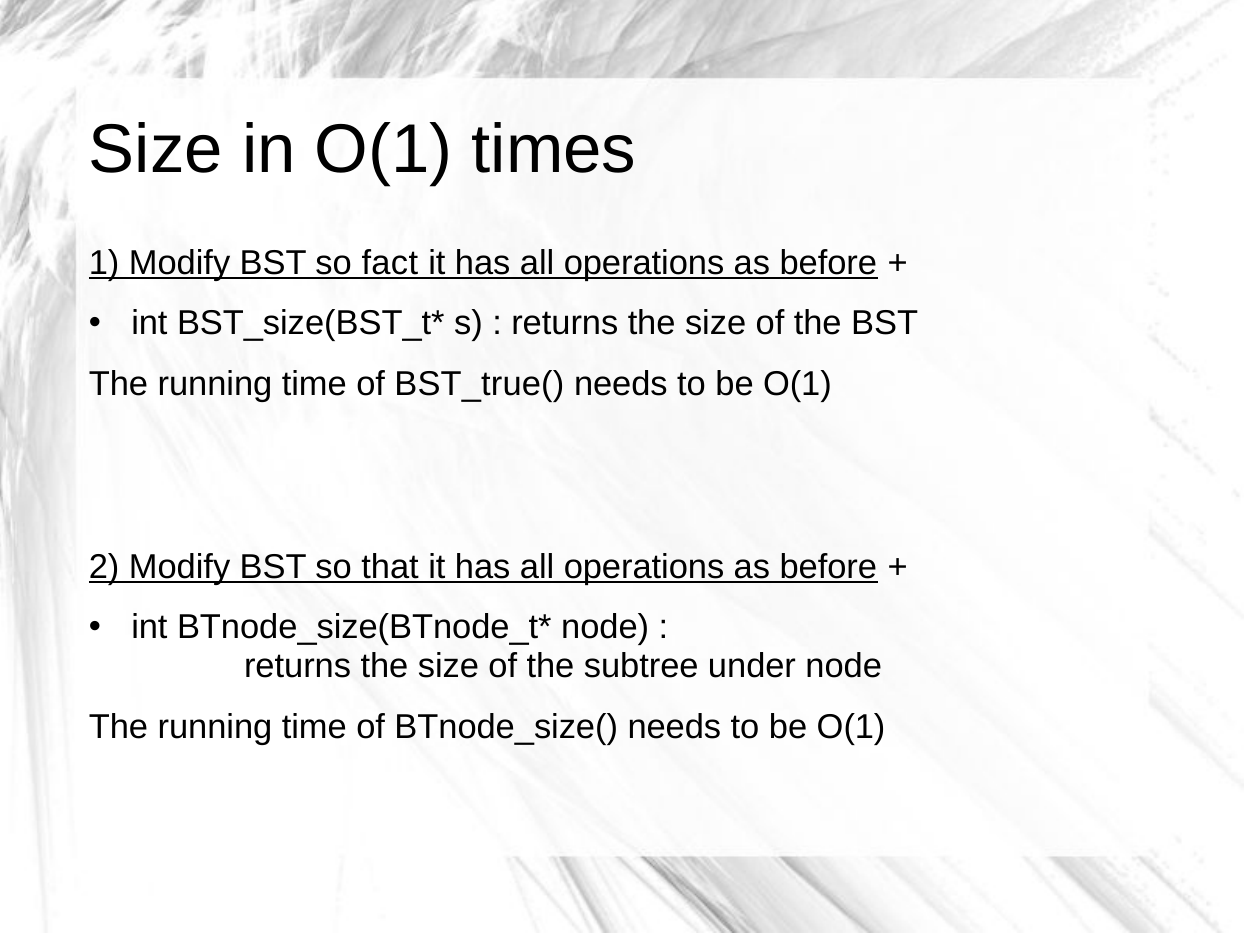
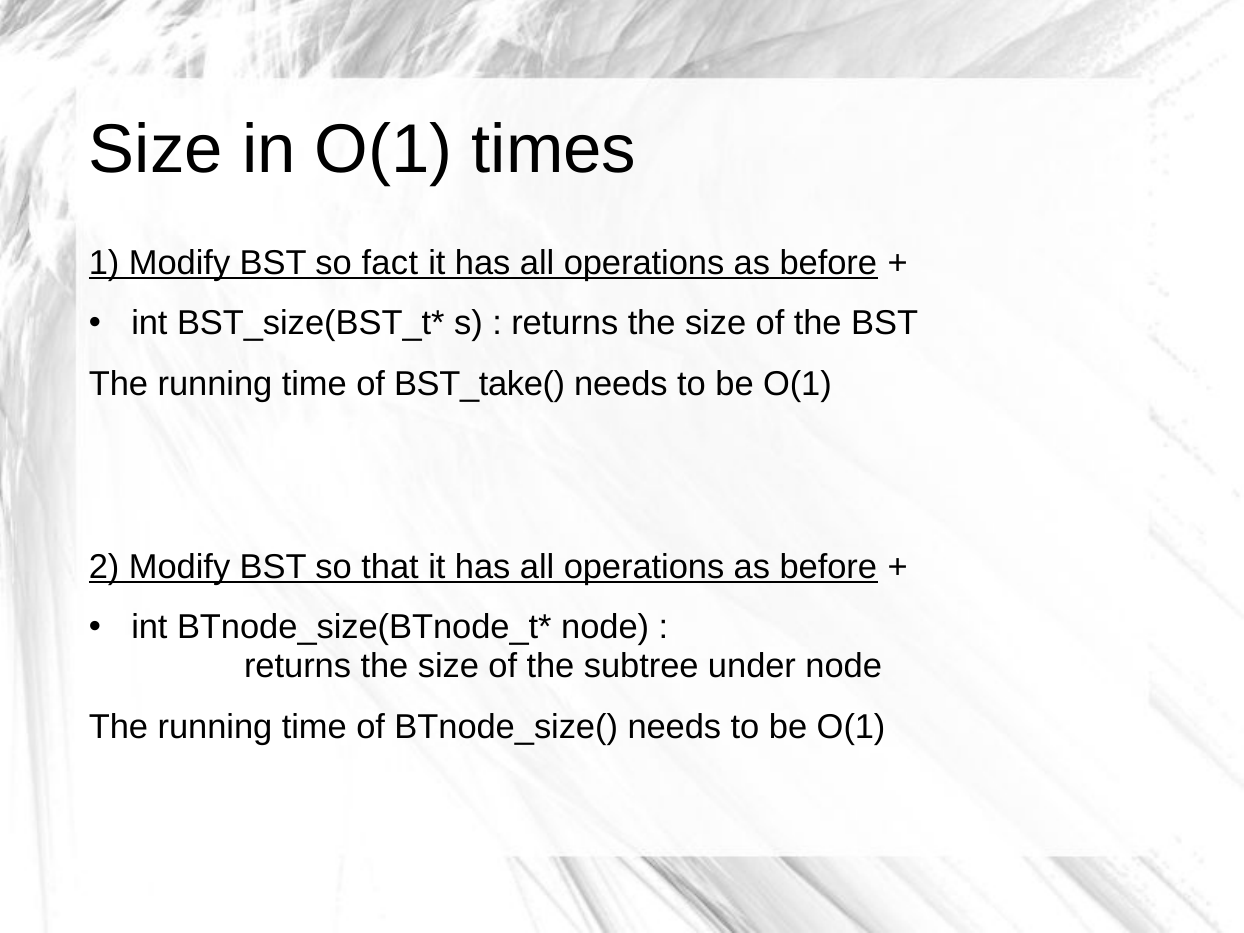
BST_true(: BST_true( -> BST_take( (480, 384)
